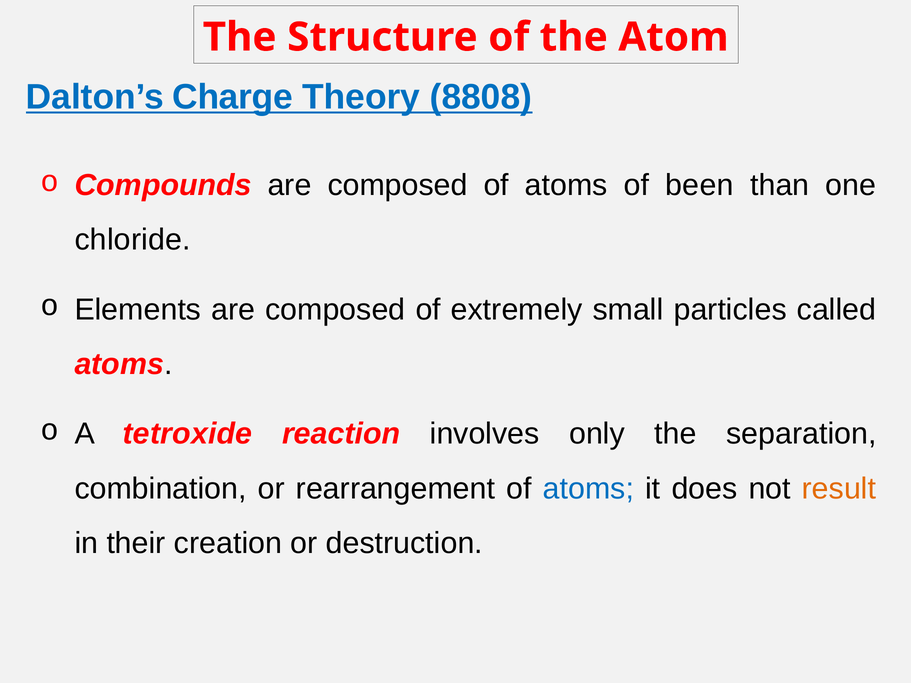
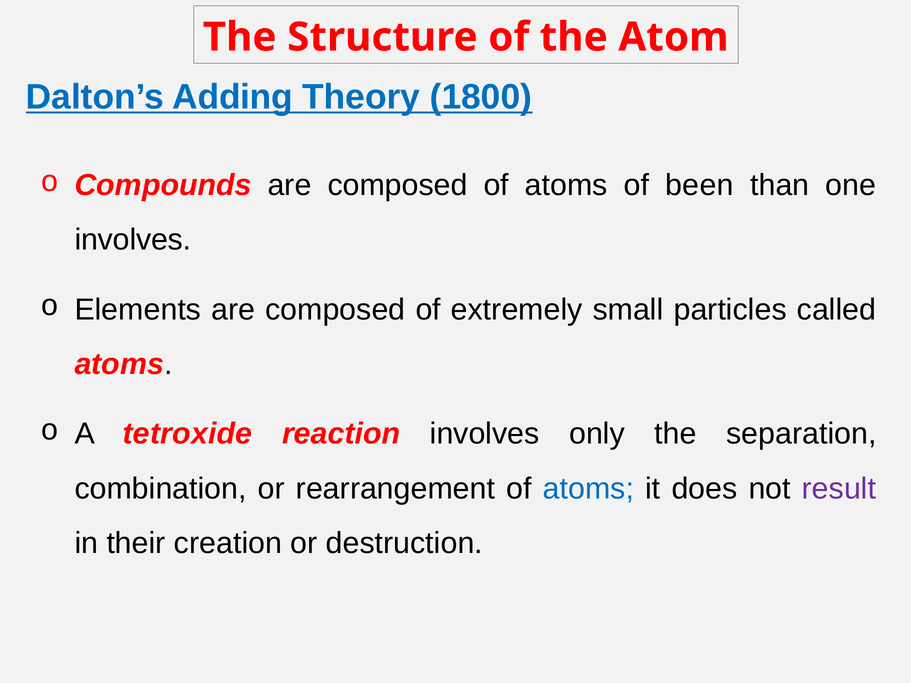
Charge: Charge -> Adding (233, 97)
8808: 8808 -> 1800 (481, 97)
chloride: chloride -> involves (133, 240)
result colour: orange -> purple (839, 489)
